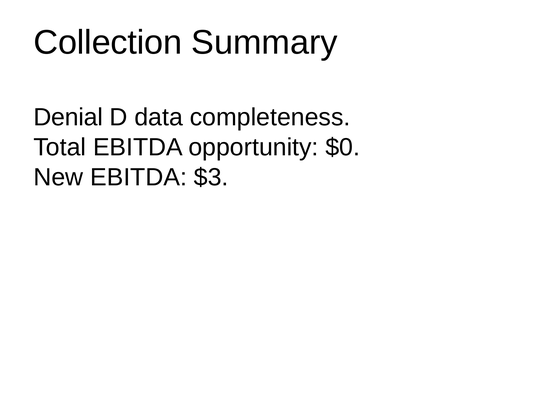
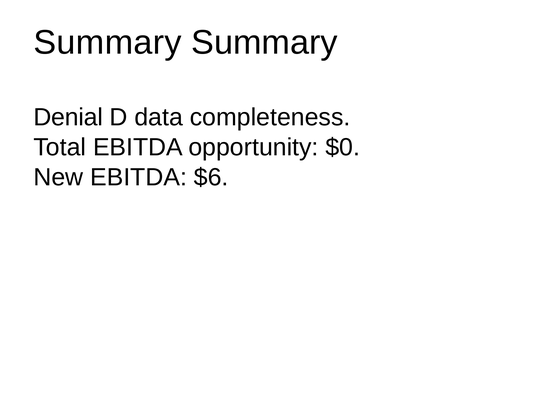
Collection: Collection -> Summary (108, 43)
$3: $3 -> $6 (211, 177)
